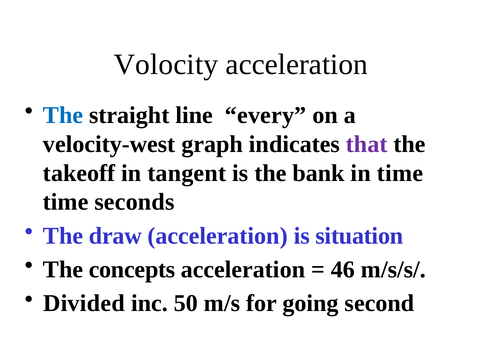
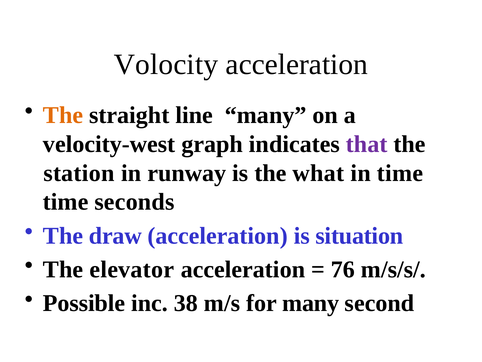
The colour: blue -> orange (63, 115)
line every: every -> many (266, 115)
takeoff: takeoff -> station (79, 173)
tangent: tangent -> runway (187, 173)
bank: bank -> what (318, 173)
concepts: concepts -> elevator (132, 269)
46: 46 -> 76 (343, 269)
Divided: Divided -> Possible (84, 303)
50: 50 -> 38 (186, 303)
for going: going -> many (311, 303)
